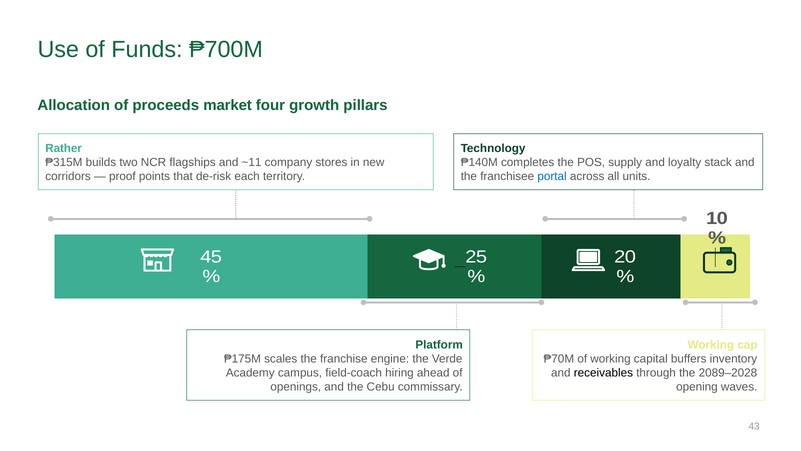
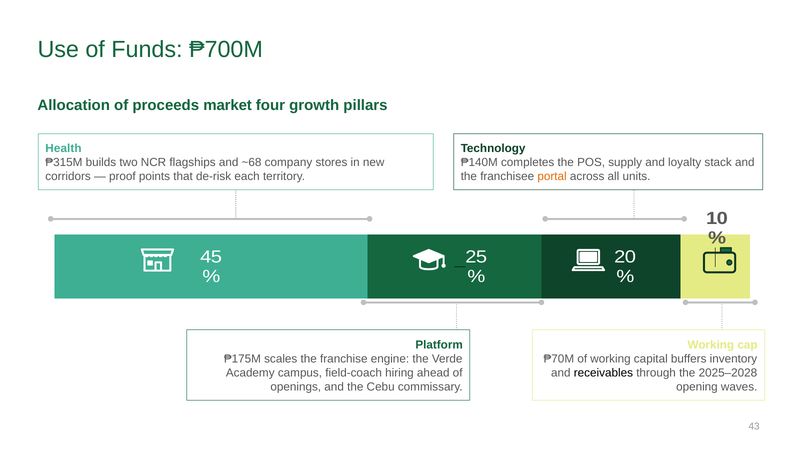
Rather: Rather -> Health (63, 148)
~11: ~11 -> ~68 (252, 162)
portal colour: blue -> orange (552, 176)
2089–2028: 2089–2028 -> 2025–2028 (728, 373)
